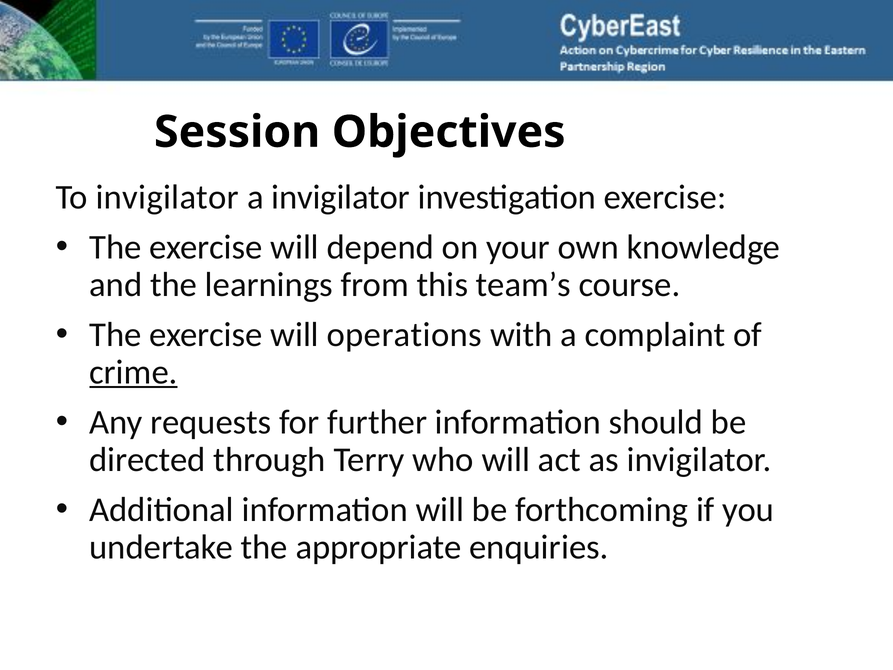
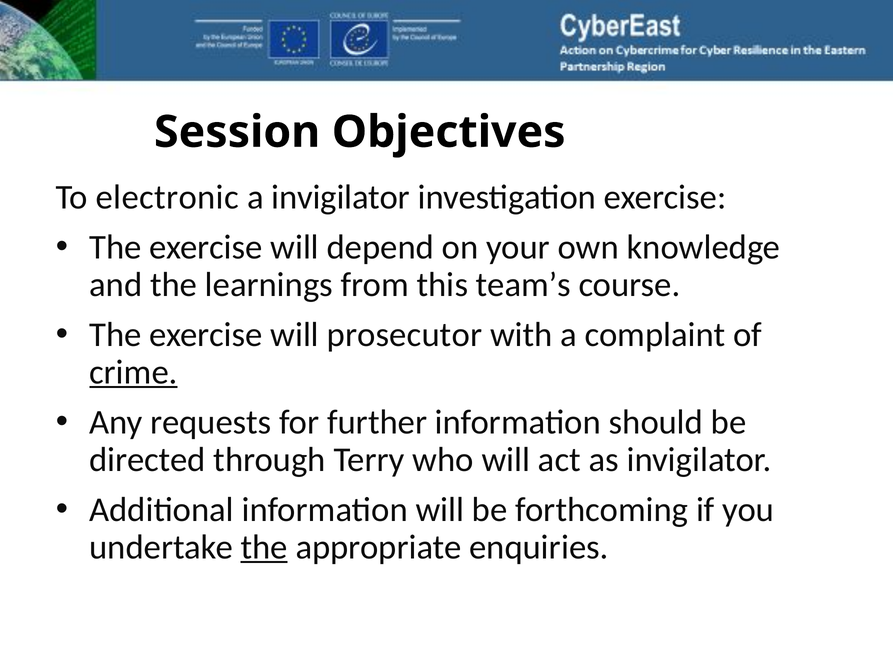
To invigilator: invigilator -> electronic (167, 197)
operations: operations -> prosecutor (404, 335)
the underline: none -> present (264, 547)
